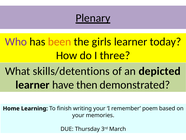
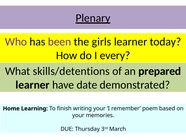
been colour: orange -> purple (60, 42)
three: three -> every (115, 55)
depicted: depicted -> prepared (160, 71)
then: then -> date (87, 85)
